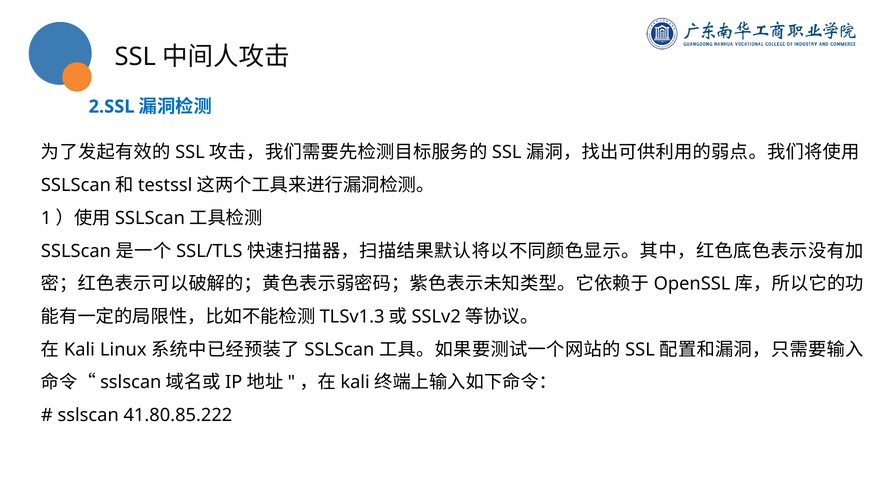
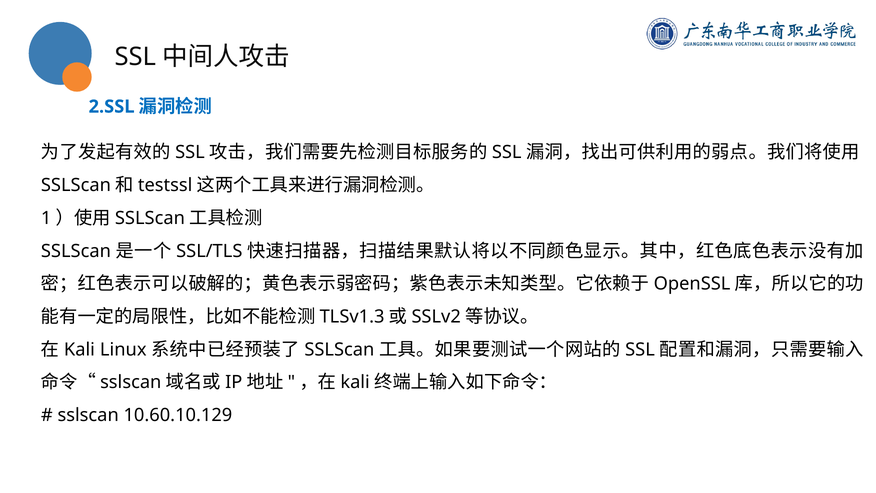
41.80.85.222: 41.80.85.222 -> 10.60.10.129 (178, 415)
